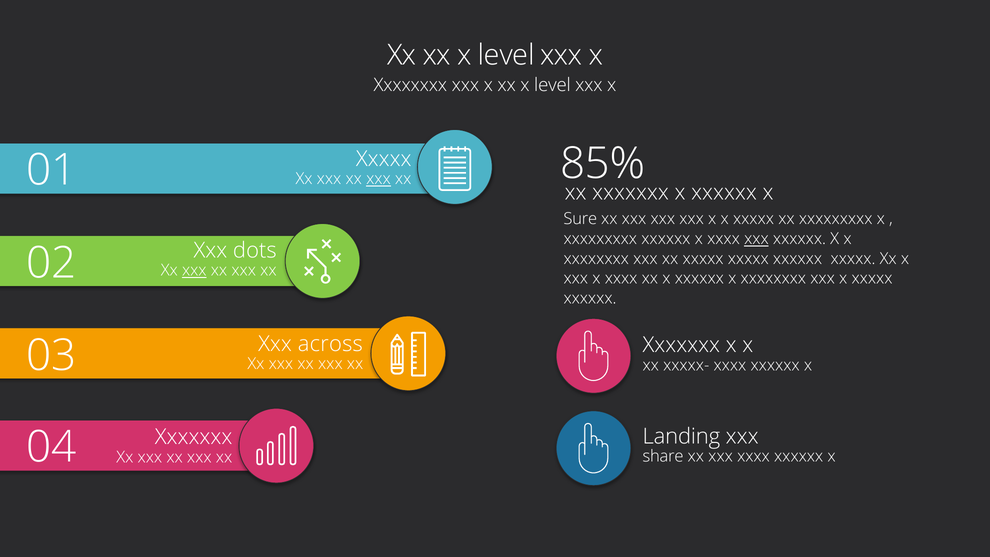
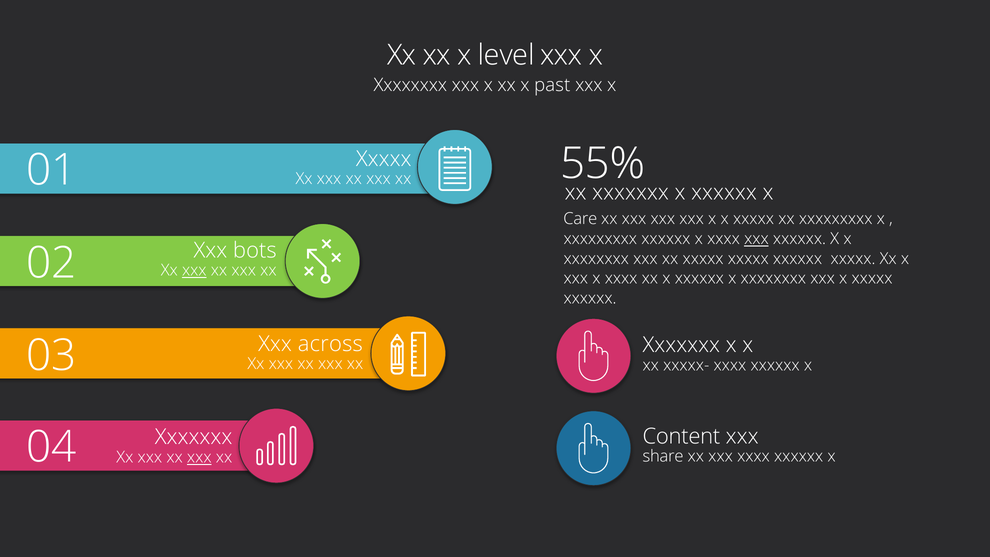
x xx x level: level -> past (552, 85)
85%: 85% -> 55% (603, 164)
xxx underline: present -> none (378, 179)
Sure: Sure -> Care (580, 219)
dots: dots -> bots (255, 250)
Landing: Landing -> Content (681, 436)
xxx underline: none -> present (199, 457)
